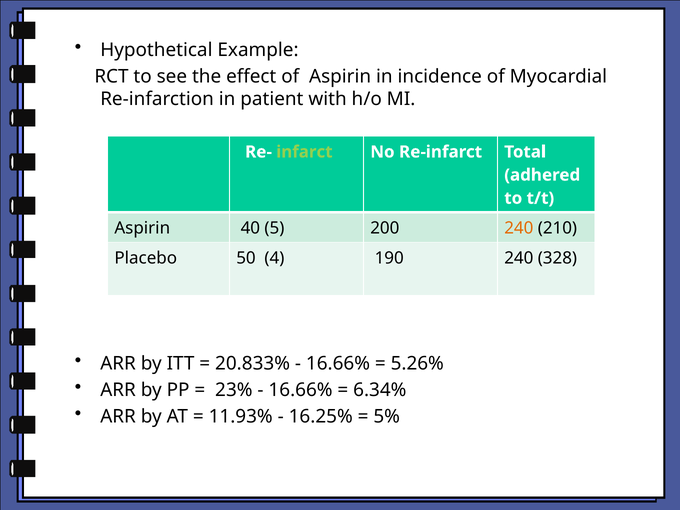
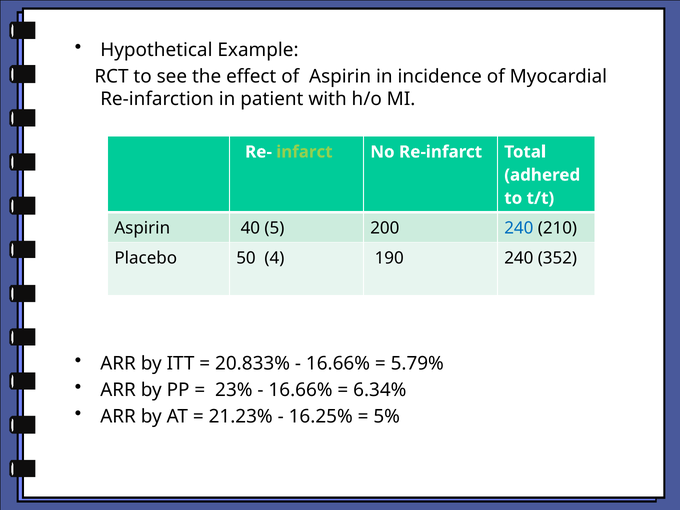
240 colour: orange -> blue (519, 228)
328: 328 -> 352 (557, 258)
5.26%: 5.26% -> 5.79% (417, 364)
11.93%: 11.93% -> 21.23% (241, 417)
